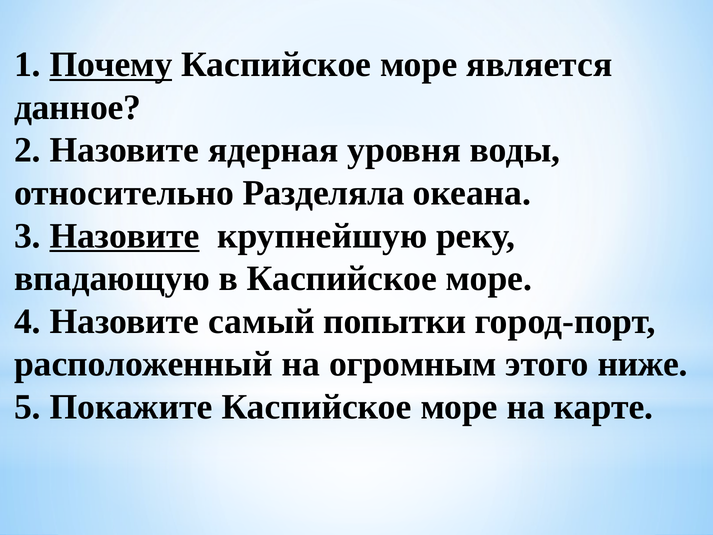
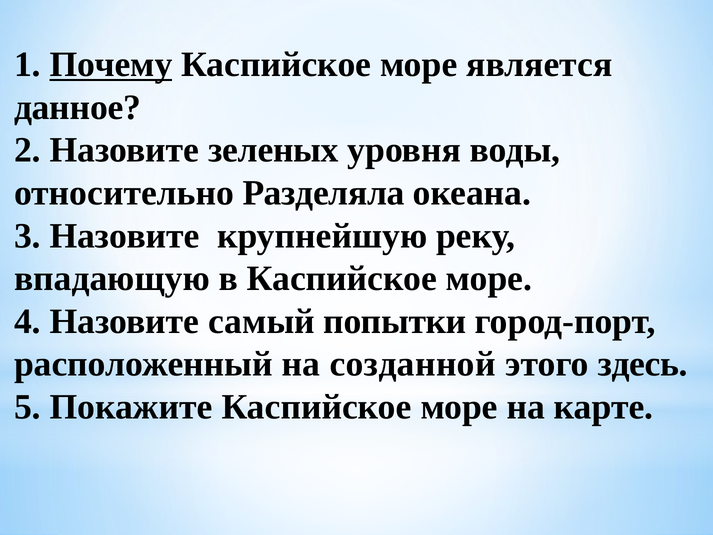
ядерная: ядерная -> зеленых (273, 150)
Назовите underline: present -> none (125, 236)
огромным: огромным -> созданной (413, 364)
ниже: ниже -> здесь (643, 364)
